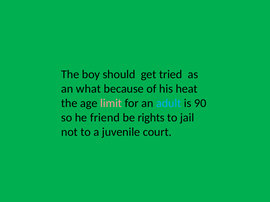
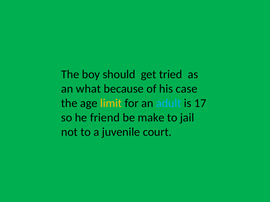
heat: heat -> case (187, 89)
limit colour: pink -> yellow (111, 103)
90: 90 -> 17 (200, 103)
rights: rights -> make (151, 118)
